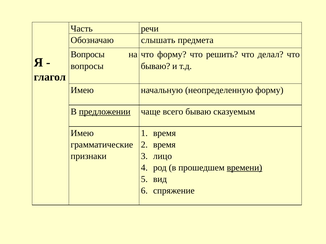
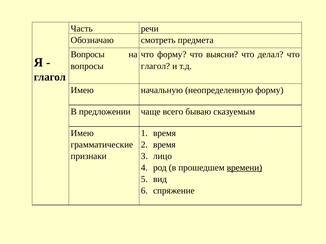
слышать: слышать -> смотреть (158, 40)
решить: решить -> выясни (222, 55)
бываю: бываю -> глагол (155, 66)
предложении underline: present -> none (105, 112)
